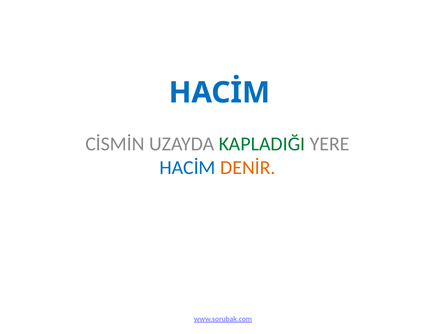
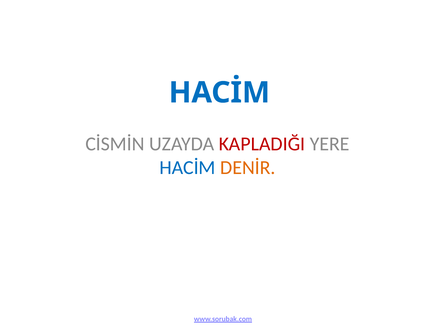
KAPLADIĞI colour: green -> red (262, 144)
